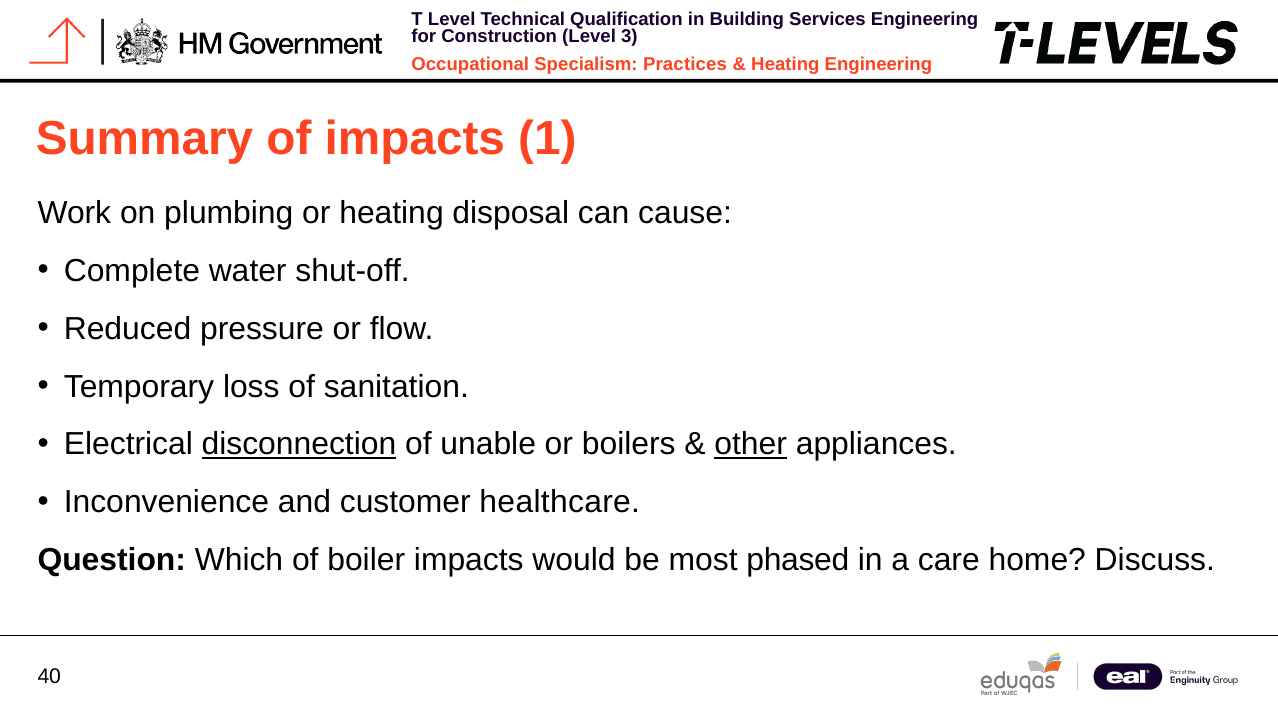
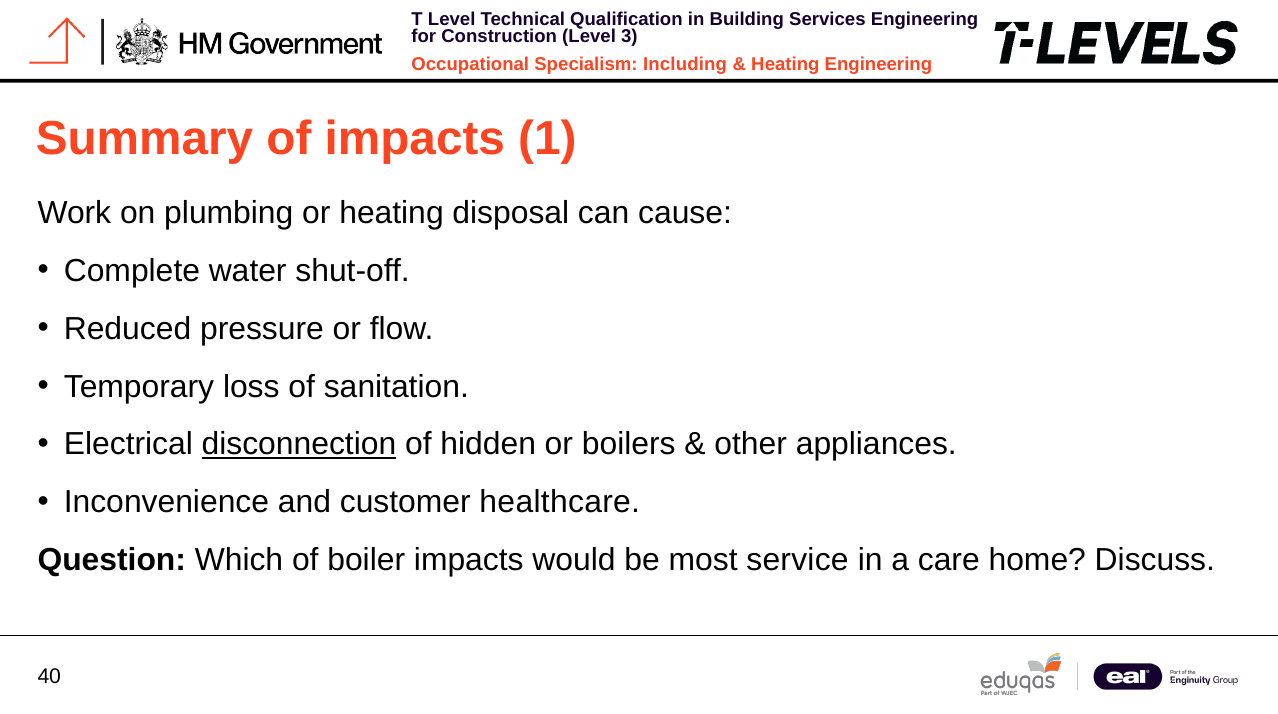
Practices: Practices -> Including (685, 65)
unable: unable -> hidden (488, 445)
other underline: present -> none (751, 445)
phased: phased -> service (798, 560)
